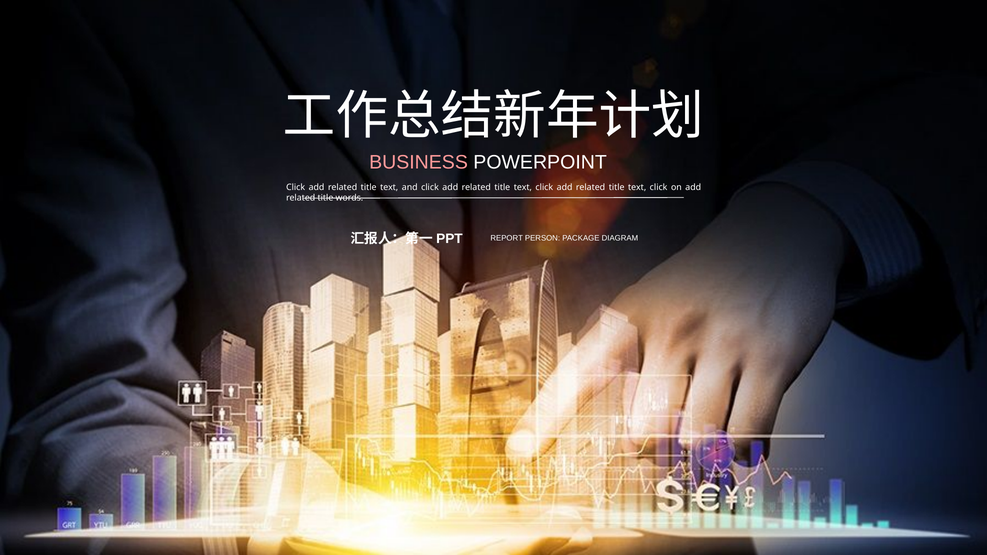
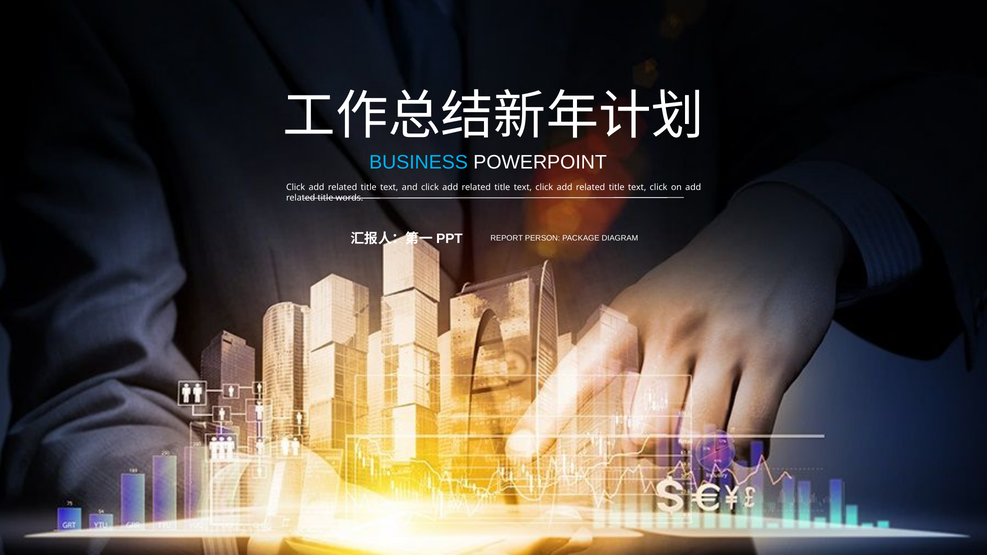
BUSINESS colour: pink -> light blue (419, 162)
